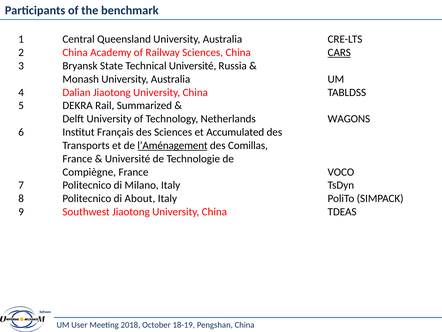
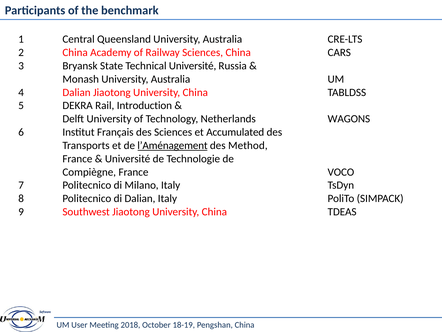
CARS underline: present -> none (339, 52)
Summarized: Summarized -> Introduction (144, 105)
Comillas: Comillas -> Method (248, 145)
di About: About -> Dalian (140, 198)
